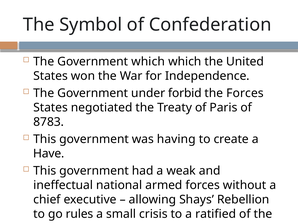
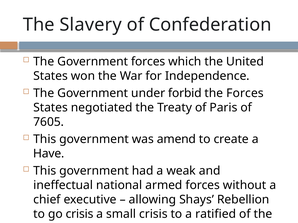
Symbol: Symbol -> Slavery (91, 25)
Government which: which -> forces (148, 62)
8783: 8783 -> 7605 (49, 122)
having: having -> amend (176, 139)
go rules: rules -> crisis (80, 214)
